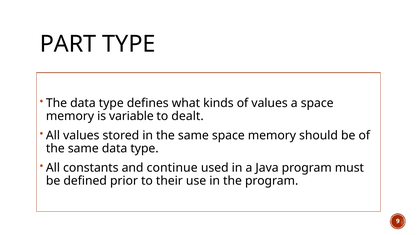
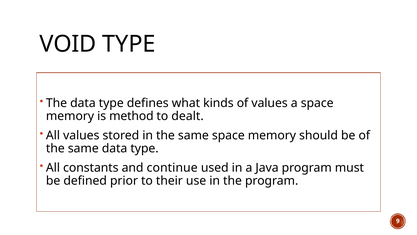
PART: PART -> VOID (68, 44)
variable: variable -> method (131, 116)
